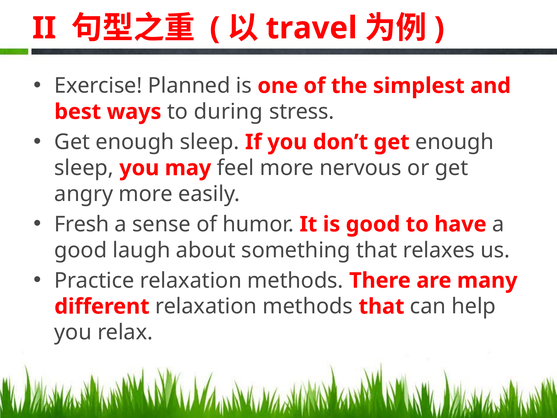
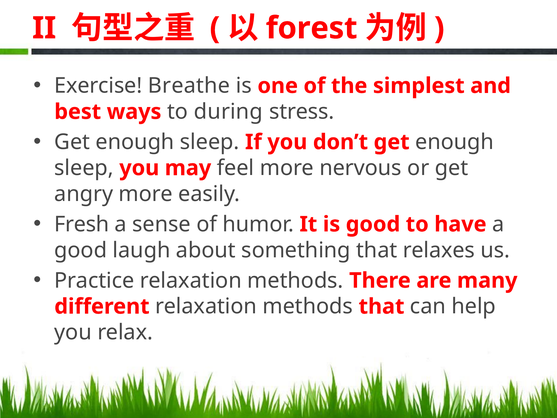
travel: travel -> forest (312, 28)
Planned: Planned -> Breathe (189, 86)
